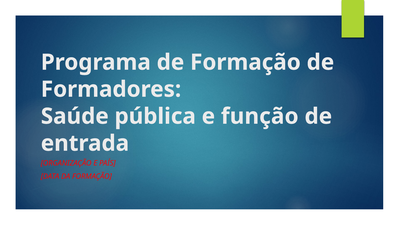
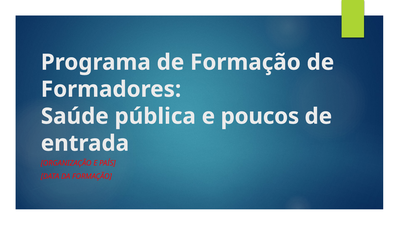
função: função -> poucos (260, 116)
